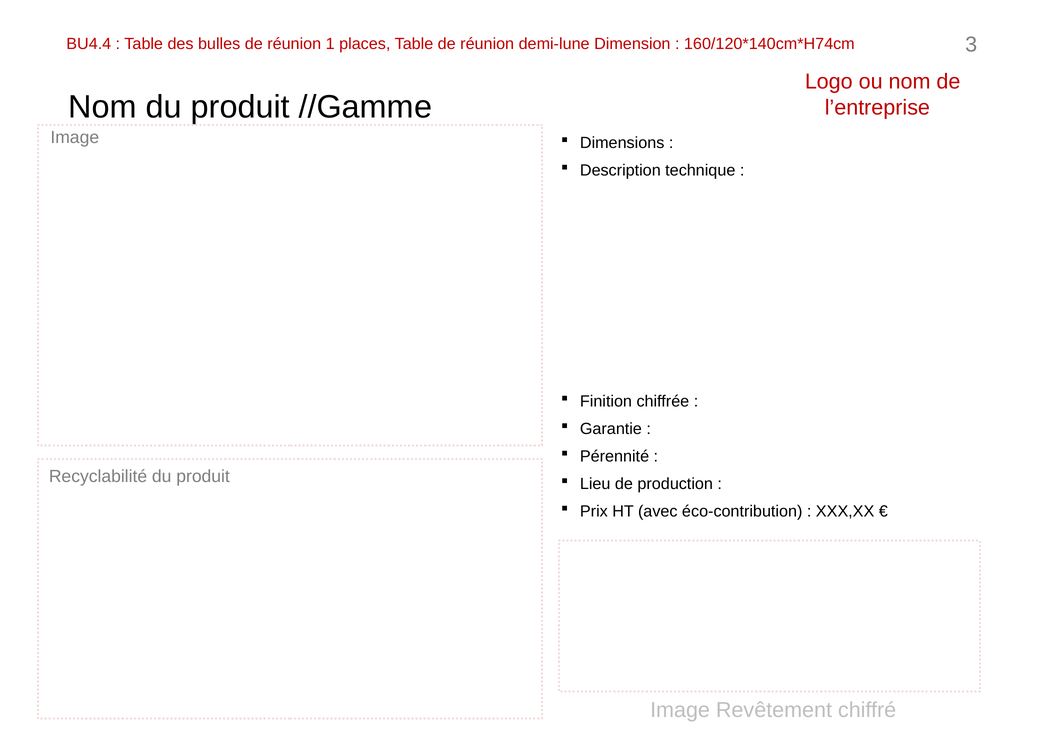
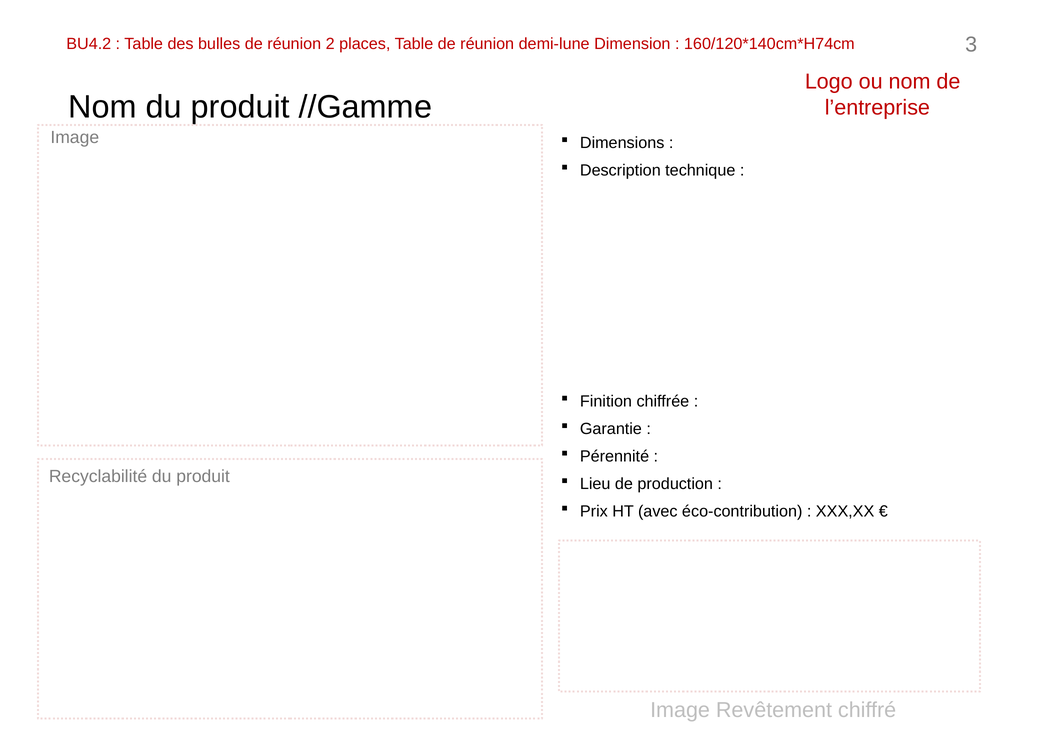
BU4.4: BU4.4 -> BU4.2 (89, 44)
1: 1 -> 2 (330, 44)
